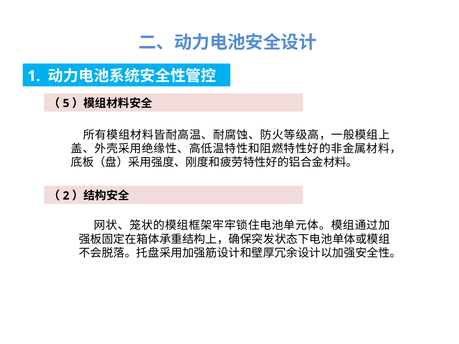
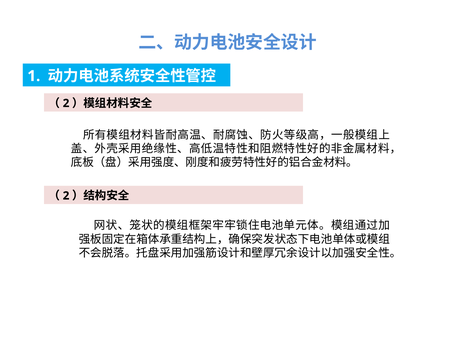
5: 5 -> 2 (66, 103)
